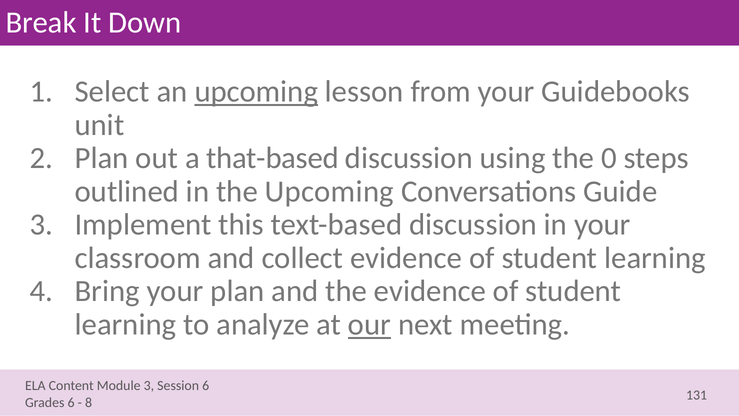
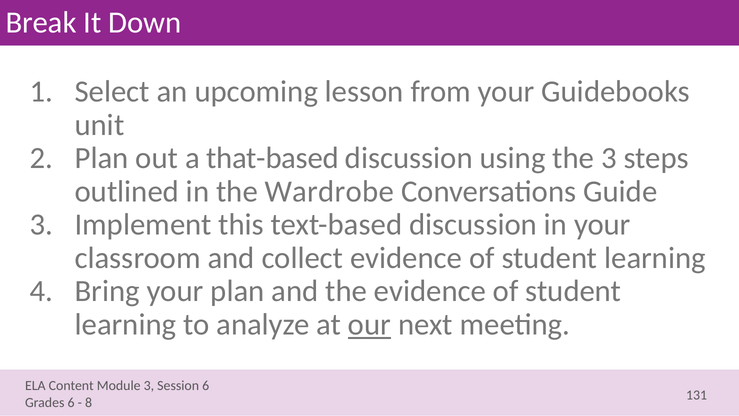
upcoming underline: present -> none (256, 92)
the 0: 0 -> 3 (609, 158)
the Upcoming: Upcoming -> Wardrobe (329, 191)
